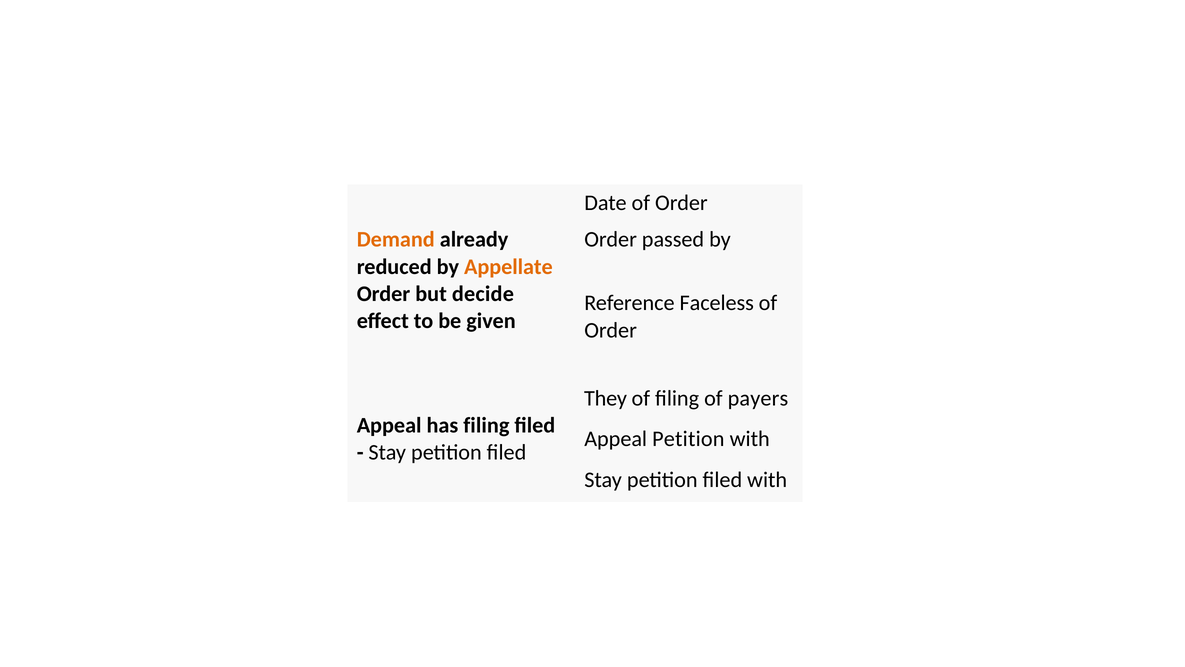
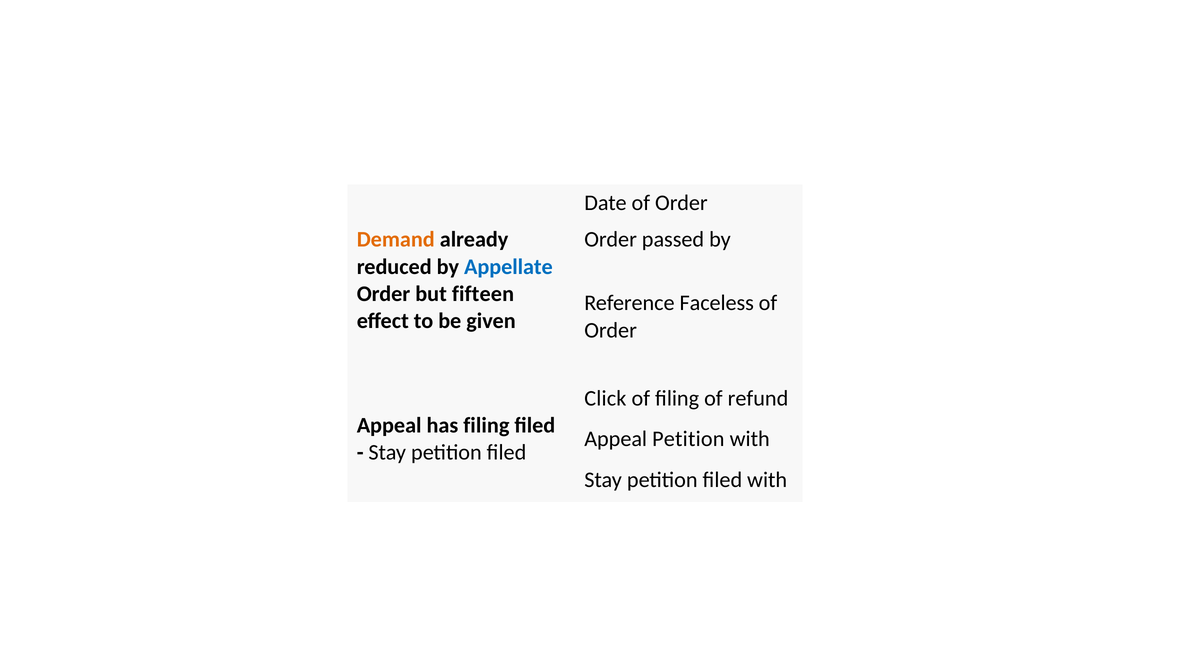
Appellate colour: orange -> blue (508, 267)
decide: decide -> fifteen (483, 294)
They: They -> Click (605, 398)
payers: payers -> refund (758, 398)
